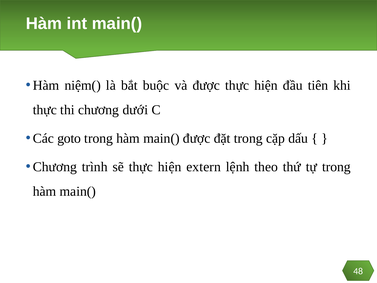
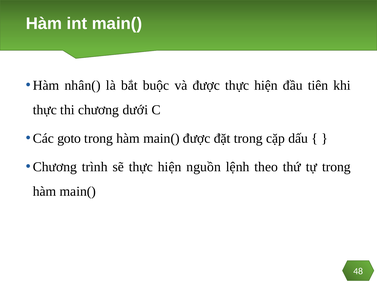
niệm(: niệm( -> nhân( (83, 85)
extern: extern -> nguồn (204, 167)
